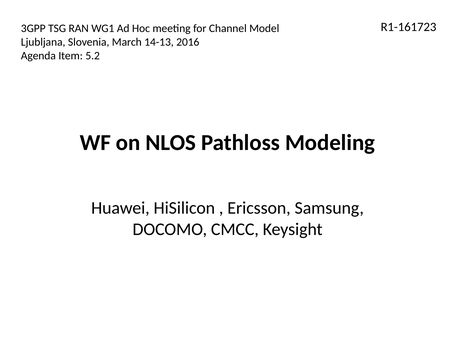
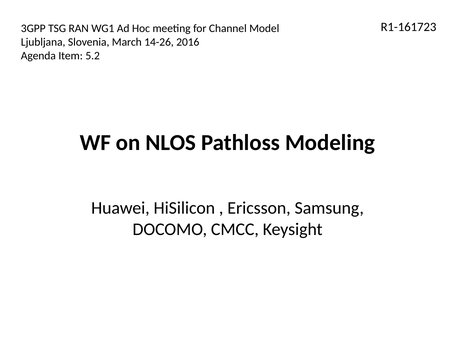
14-13: 14-13 -> 14-26 (159, 42)
